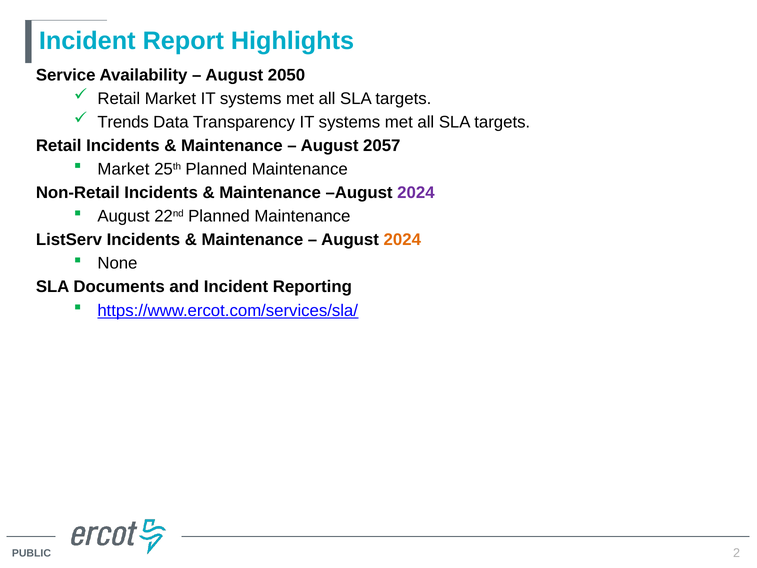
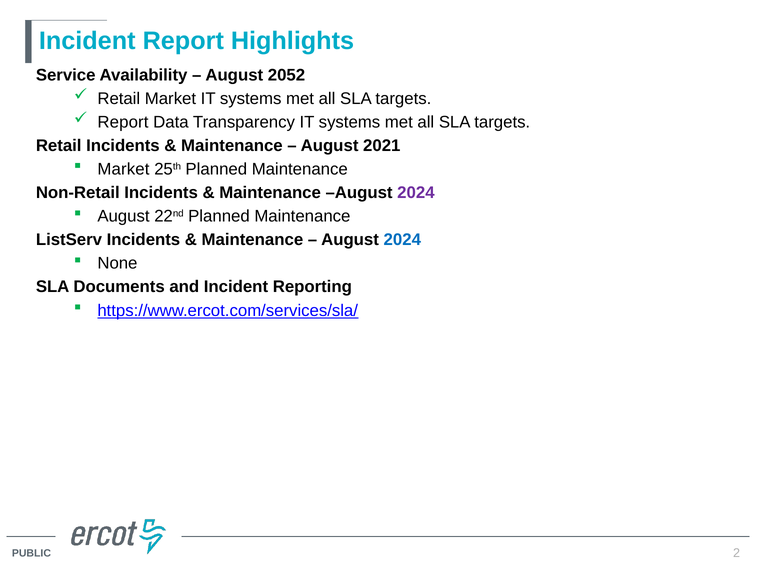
2050: 2050 -> 2052 (286, 75)
Trends: Trends -> Report (123, 122)
2057: 2057 -> 2021 (382, 146)
2024 colour: orange -> blue (402, 240)
